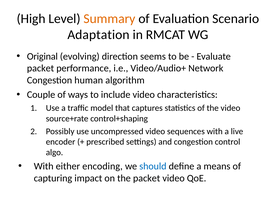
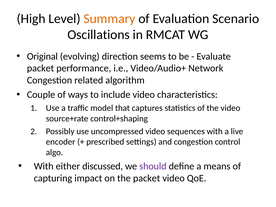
Adaptation: Adaptation -> Oscillations (99, 35)
human: human -> related (89, 80)
encoding: encoding -> discussed (103, 166)
should colour: blue -> purple (153, 166)
